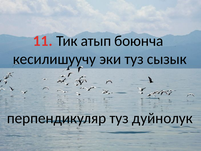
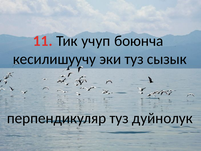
атып: атып -> учуп (96, 41)
